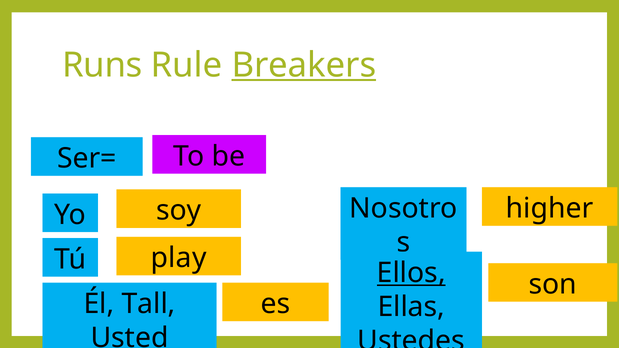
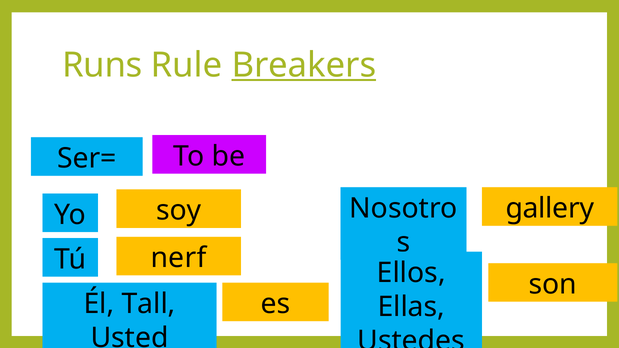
higher: higher -> gallery (550, 209)
play: play -> nerf (179, 258)
Ellos underline: present -> none (411, 273)
